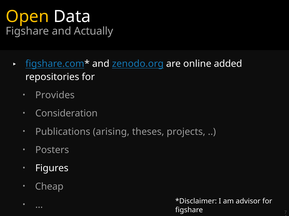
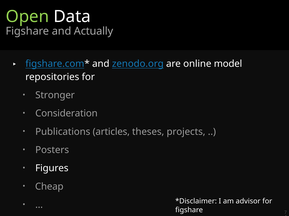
Open colour: yellow -> light green (27, 17)
added: added -> model (228, 64)
Provides: Provides -> Stronger (55, 95)
arising: arising -> articles (111, 132)
